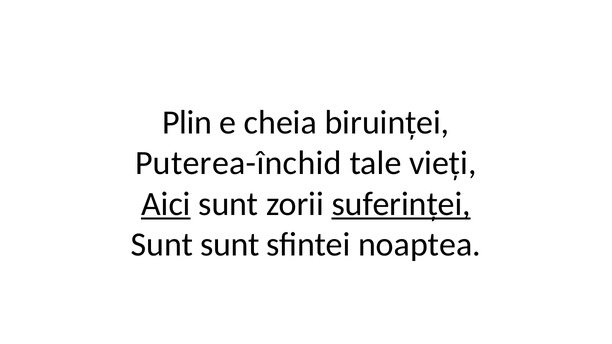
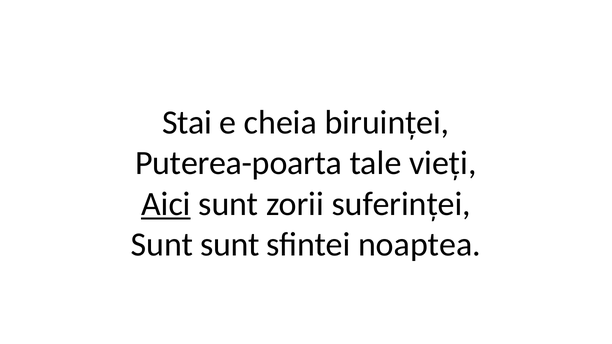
Plin: Plin -> Stai (187, 123)
Puterea-închid: Puterea-închid -> Puterea-poarta (239, 163)
suferinței underline: present -> none (401, 204)
